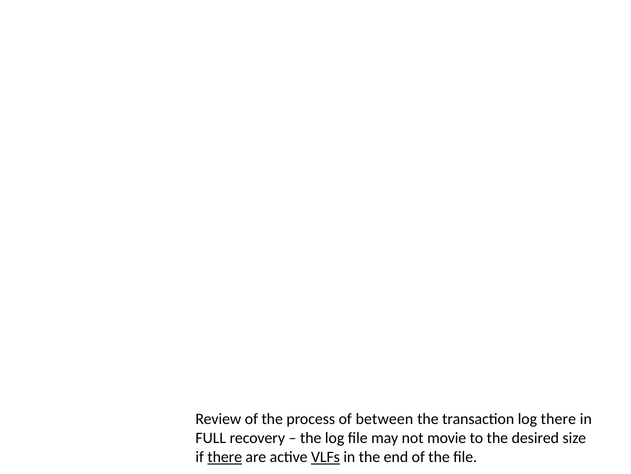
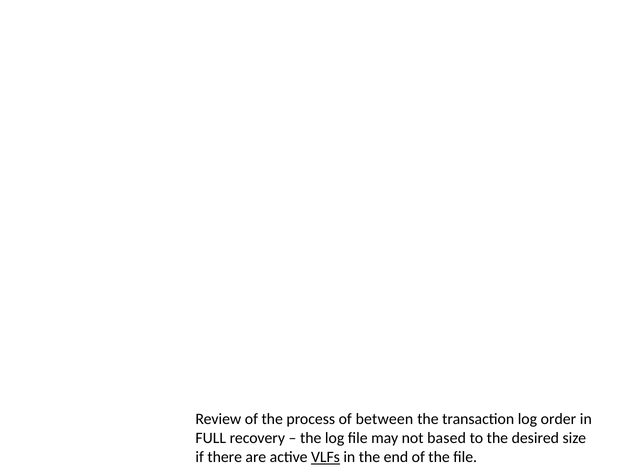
log there: there -> order (558, 419)
movie: movie -> based (447, 437)
there underline: present -> none (225, 456)
